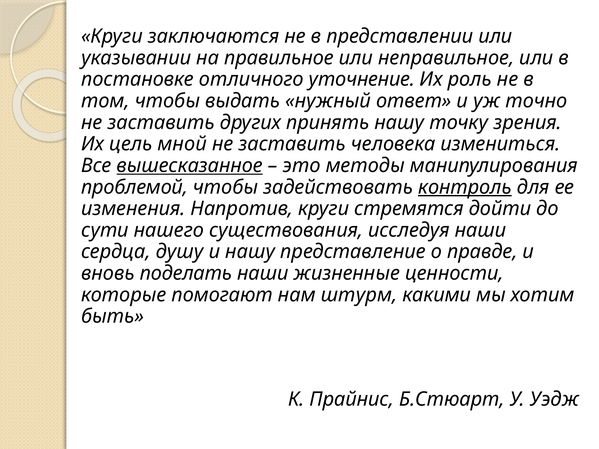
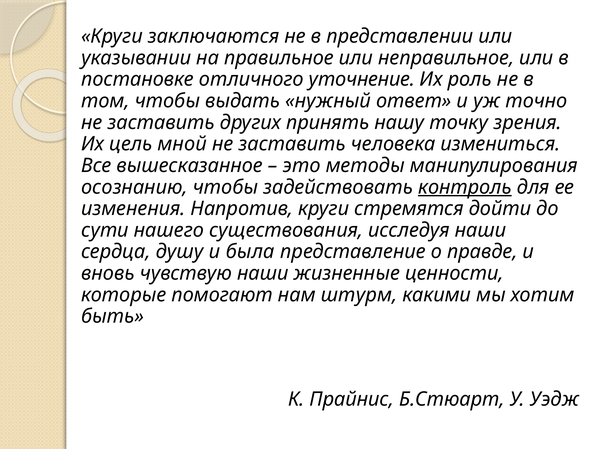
вышесказанное underline: present -> none (190, 166)
проблемой: проблемой -> осознанию (134, 187)
и нашу: нашу -> была (250, 252)
поделать: поделать -> чувствую (186, 273)
